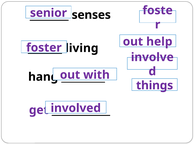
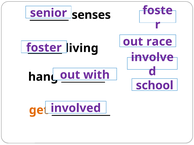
help: help -> race (159, 42)
things: things -> school (155, 86)
get colour: purple -> orange (39, 110)
